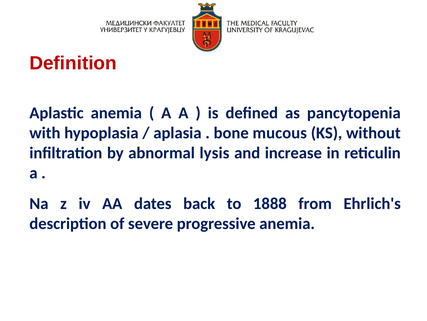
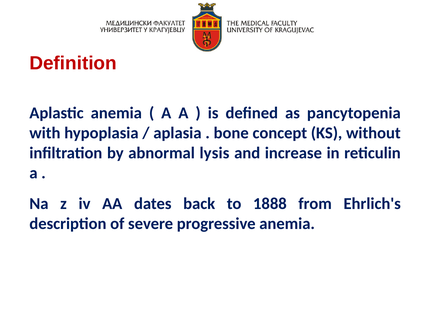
mucous: mucous -> concept (280, 133)
